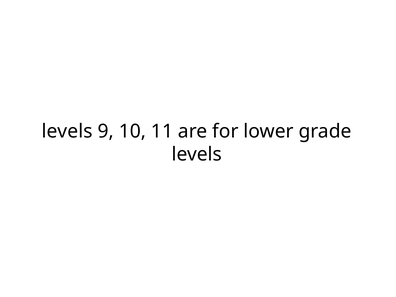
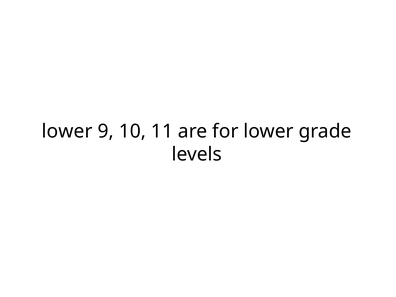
levels: levels -> lower (67, 131)
